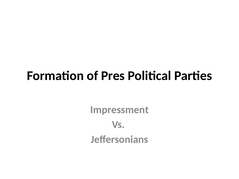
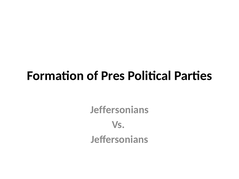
Impressment: Impressment -> Jeffersonians (119, 110)
